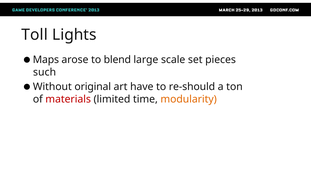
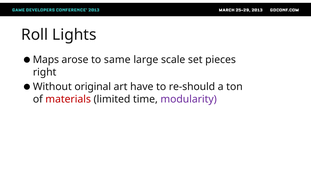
Toll: Toll -> Roll (35, 35)
blend: blend -> same (117, 60)
such: such -> right (45, 72)
modularity colour: orange -> purple (189, 99)
